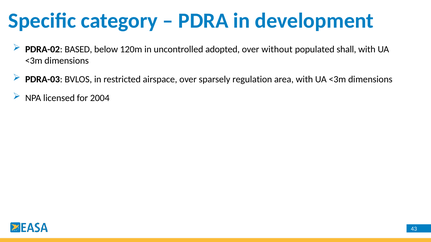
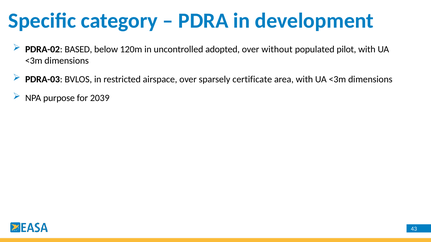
shall: shall -> pilot (346, 49)
regulation: regulation -> certificate (252, 80)
licensed: licensed -> purpose (59, 98)
2004: 2004 -> 2039 (100, 98)
